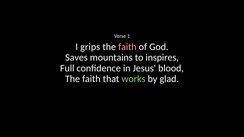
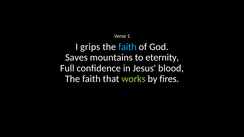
faith colour: pink -> light blue (127, 47)
inspires: inspires -> eternity (162, 58)
glad: glad -> fires (169, 79)
